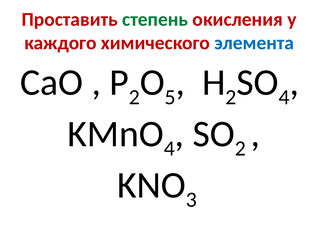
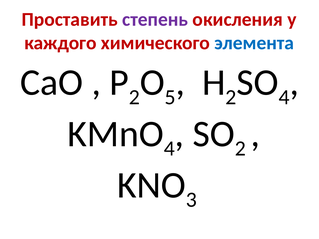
степень colour: green -> purple (155, 20)
